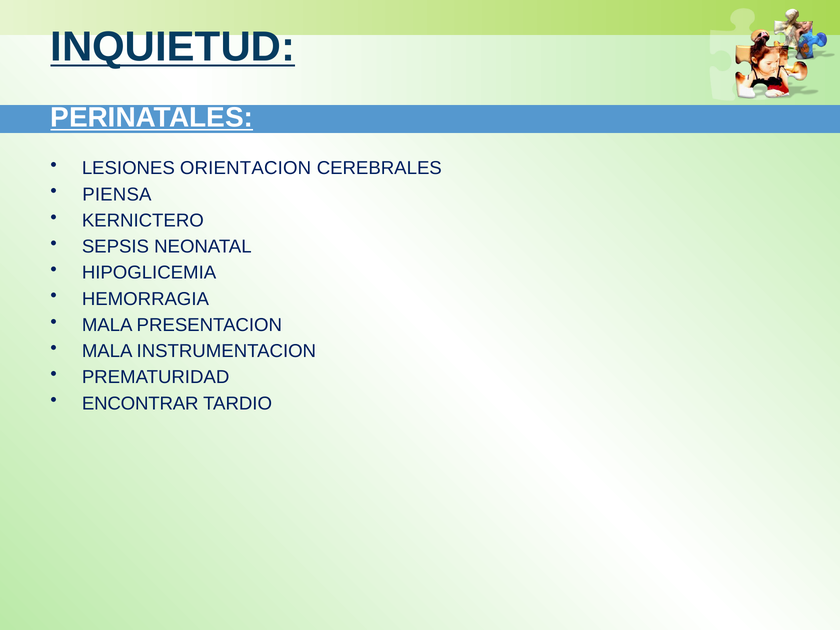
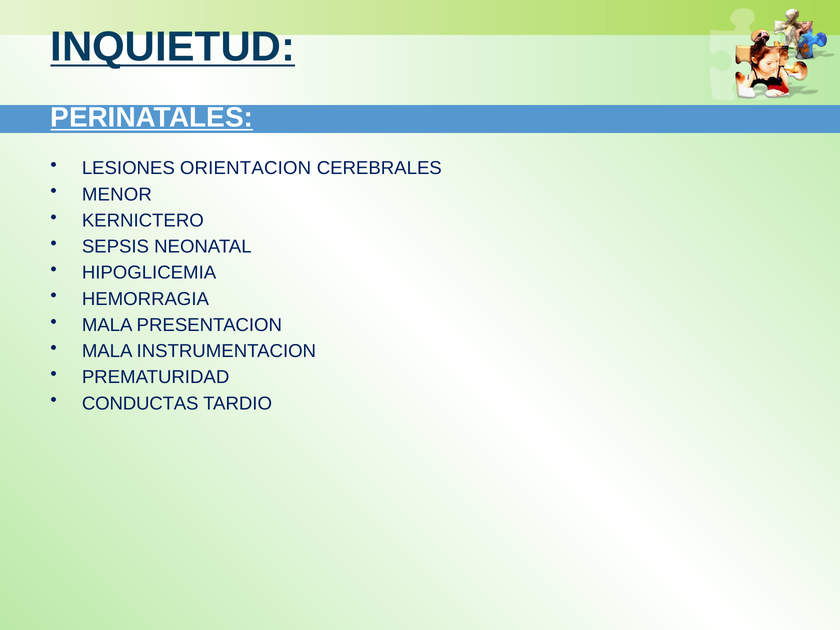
PIENSA: PIENSA -> MENOR (117, 194)
ENCONTRAR: ENCONTRAR -> CONDUCTAS (140, 403)
